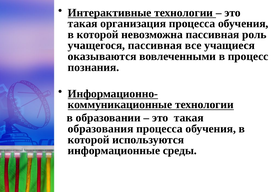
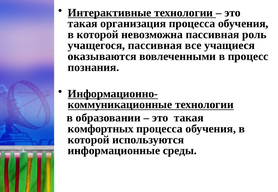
образования: образования -> комфортных (101, 129)
